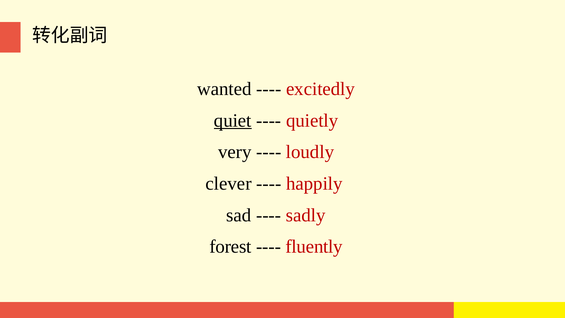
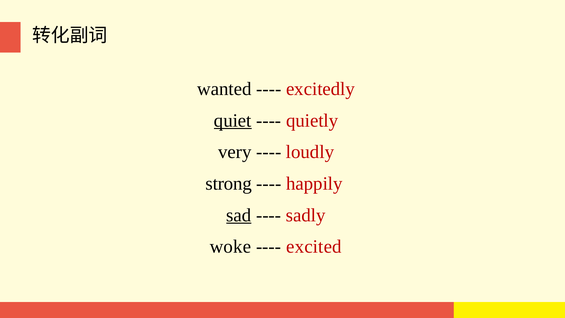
clever: clever -> strong (229, 183)
sad underline: none -> present (239, 215)
forest: forest -> woke (230, 247)
fluently: fluently -> excited (314, 247)
